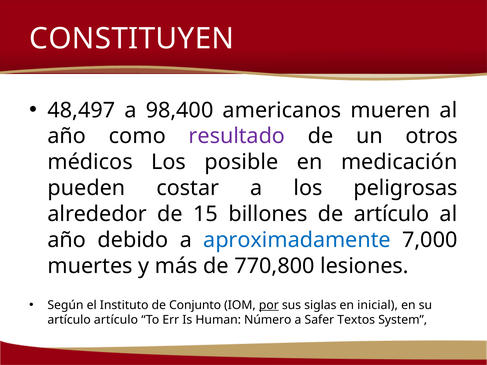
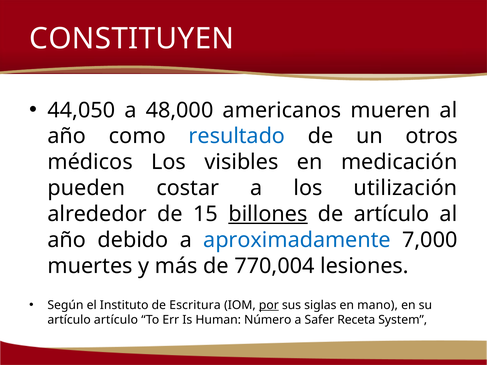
48,497: 48,497 -> 44,050 (81, 110)
98,400: 98,400 -> 48,000 (180, 110)
resultado colour: purple -> blue (237, 136)
posible: posible -> visibles (241, 162)
peligrosas: peligrosas -> utilización (405, 188)
billones underline: none -> present (268, 214)
770,800: 770,800 -> 770,004 (274, 266)
Conjunto: Conjunto -> Escritura (195, 305)
inicial: inicial -> mano (378, 305)
Textos: Textos -> Receta (356, 320)
